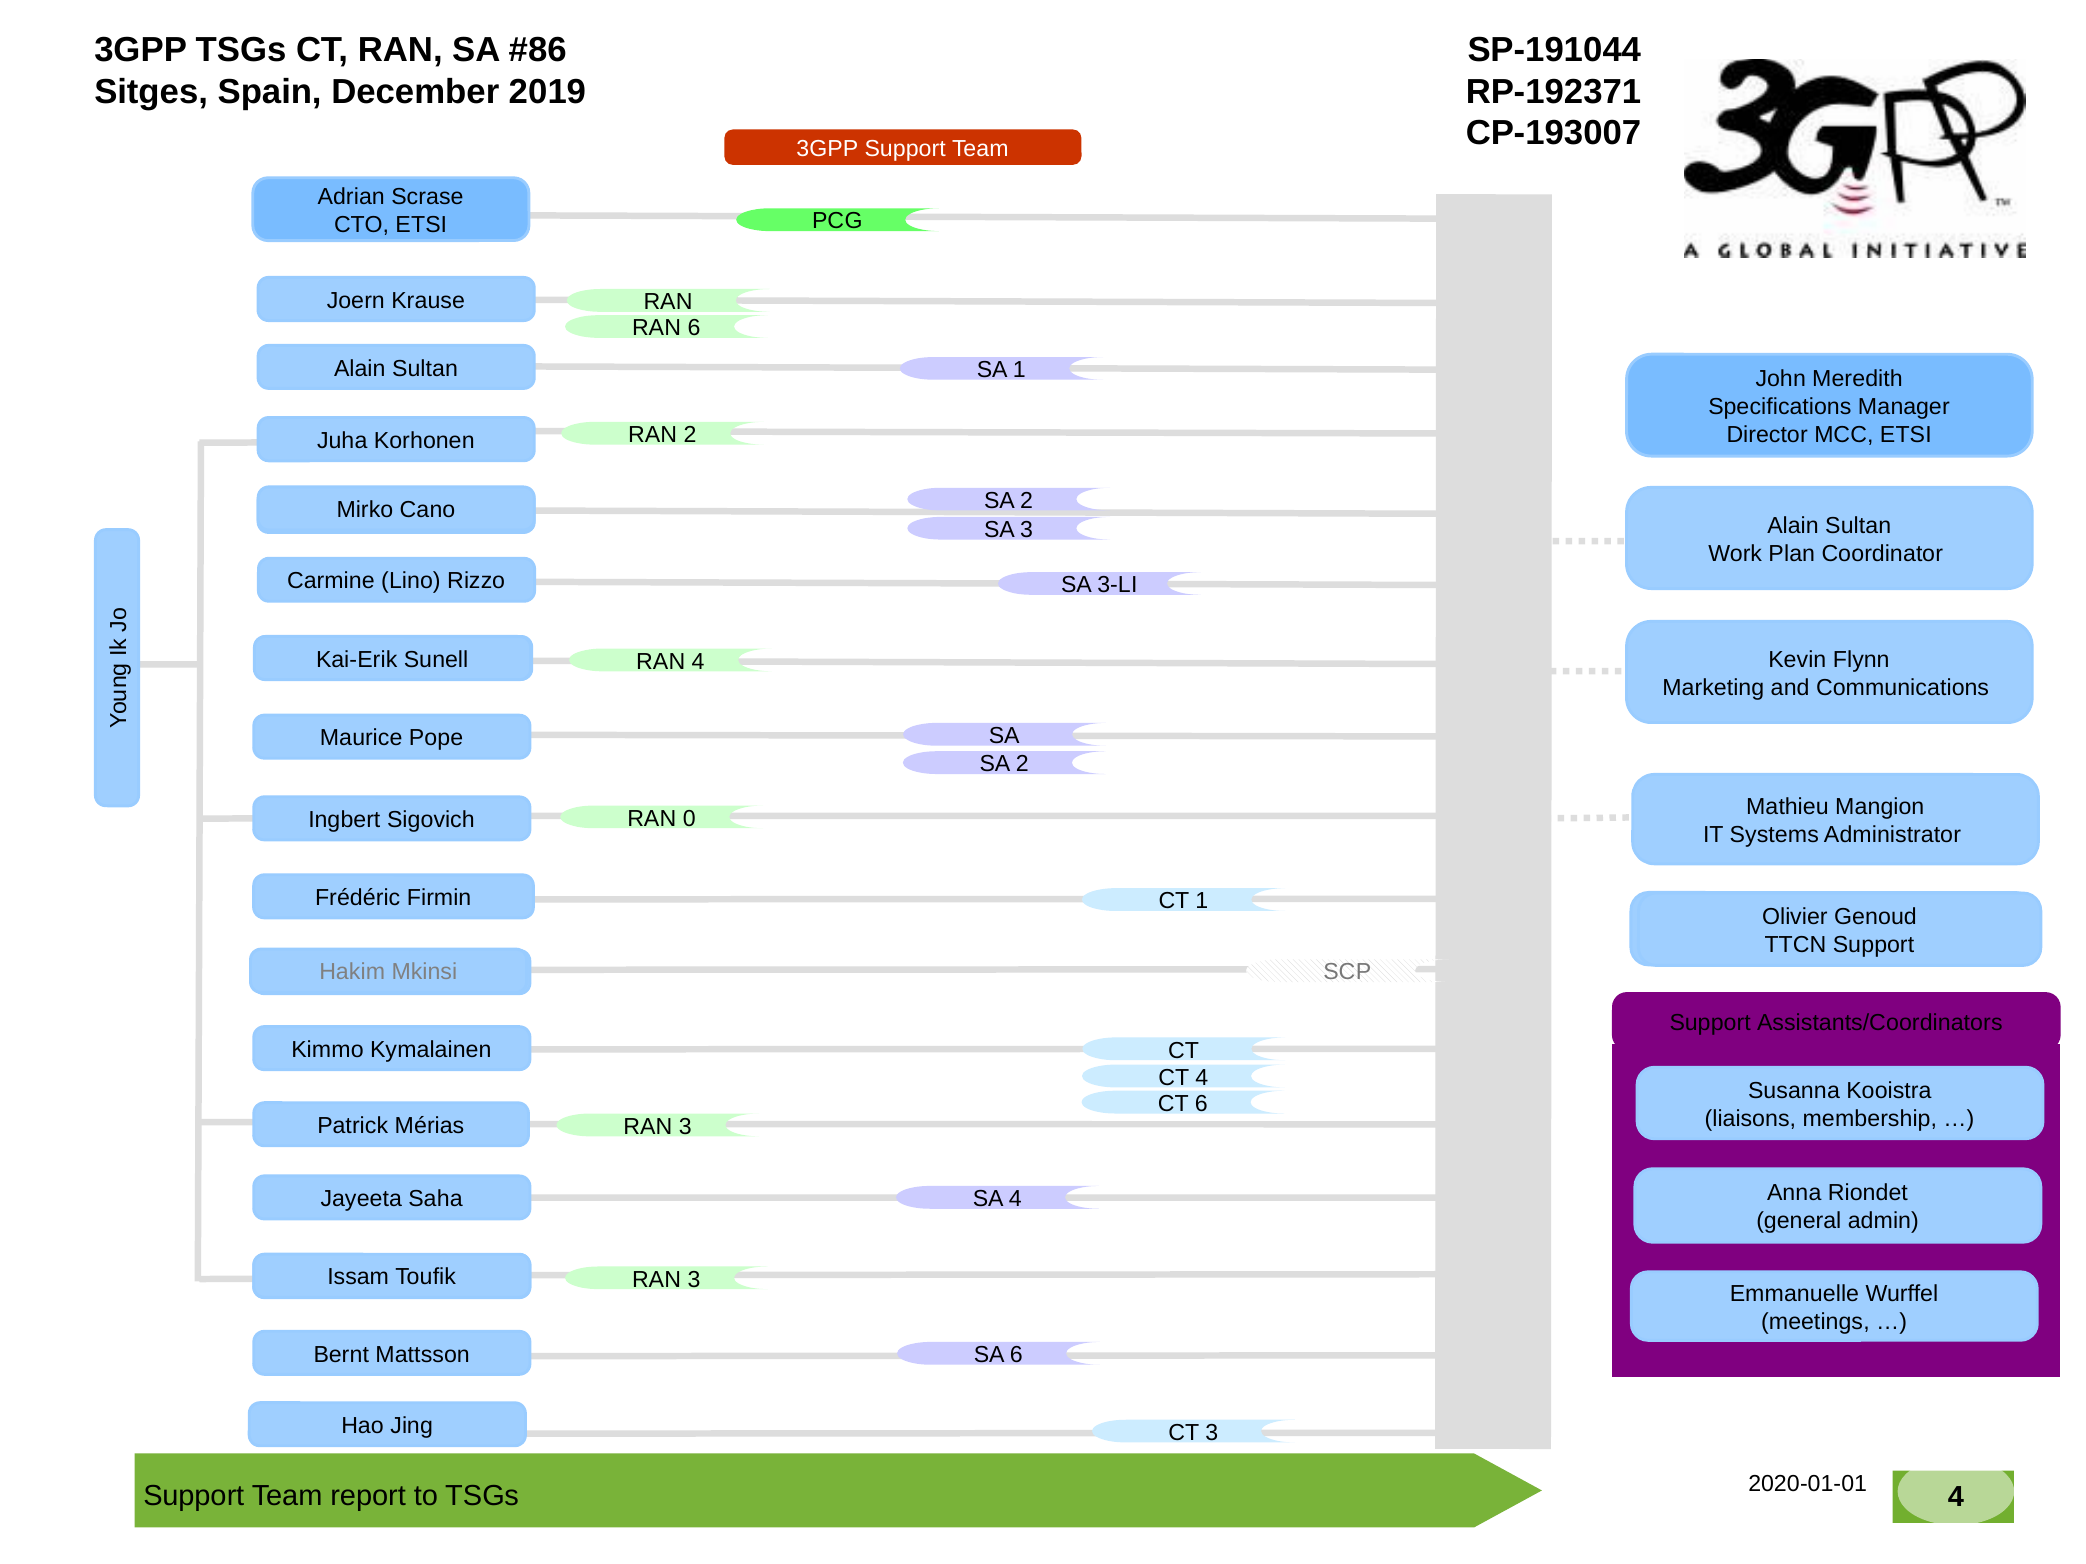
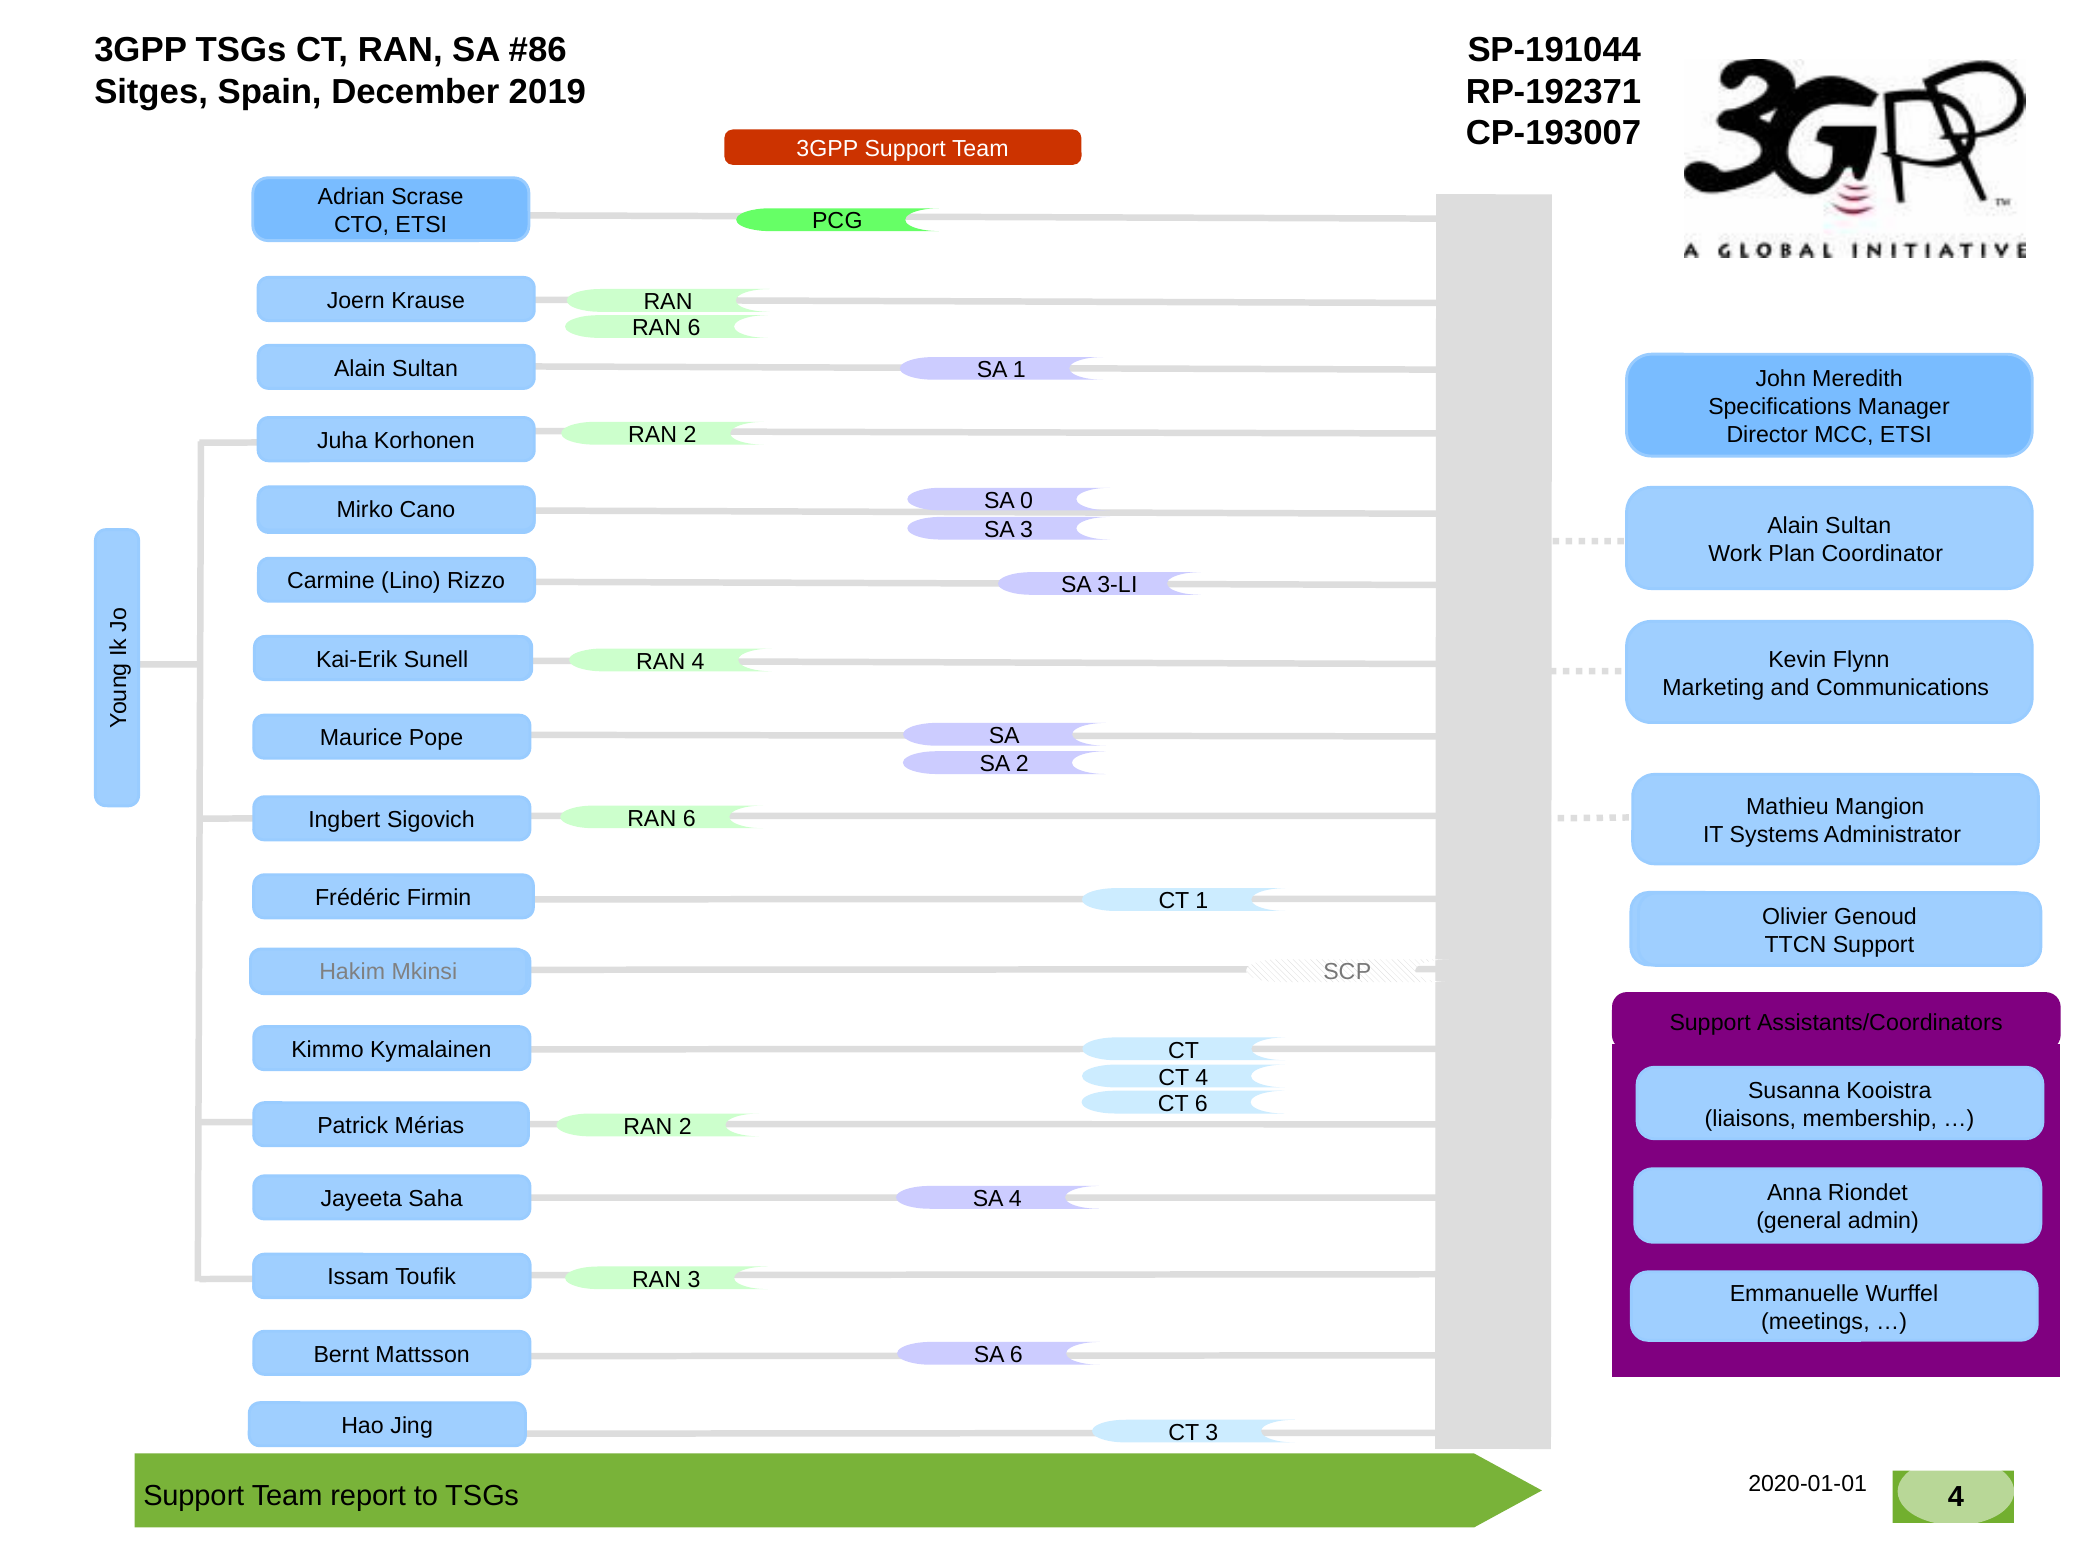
2: 2 -> 0 (1027, 501)
Sigovich RAN 0: 0 -> 6 (689, 819)
3: 3 -> 2 (685, 1127)
